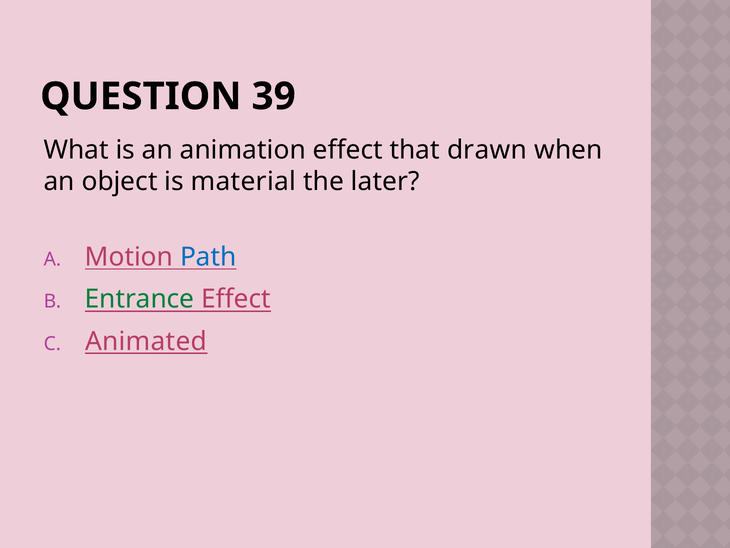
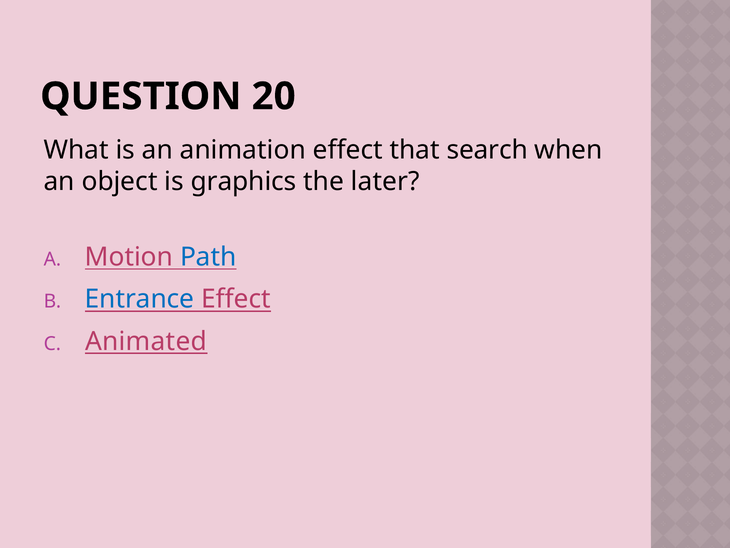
39: 39 -> 20 (274, 96)
drawn: drawn -> search (487, 150)
material: material -> graphics (244, 181)
Entrance colour: green -> blue (139, 299)
